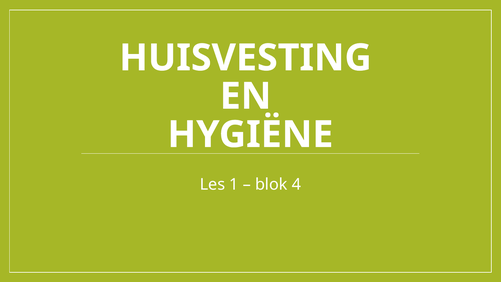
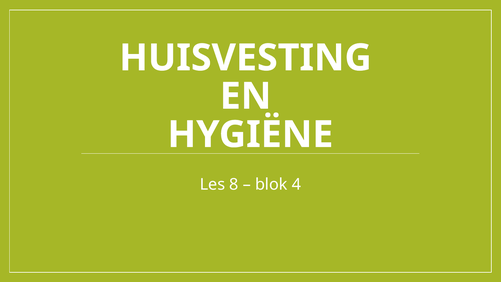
1: 1 -> 8 (234, 185)
